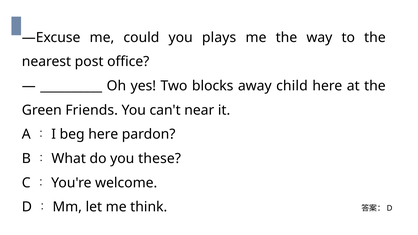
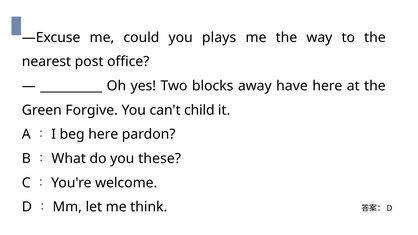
child: child -> have (292, 86)
Friends: Friends -> Forgive (92, 110)
near: near -> child (199, 110)
